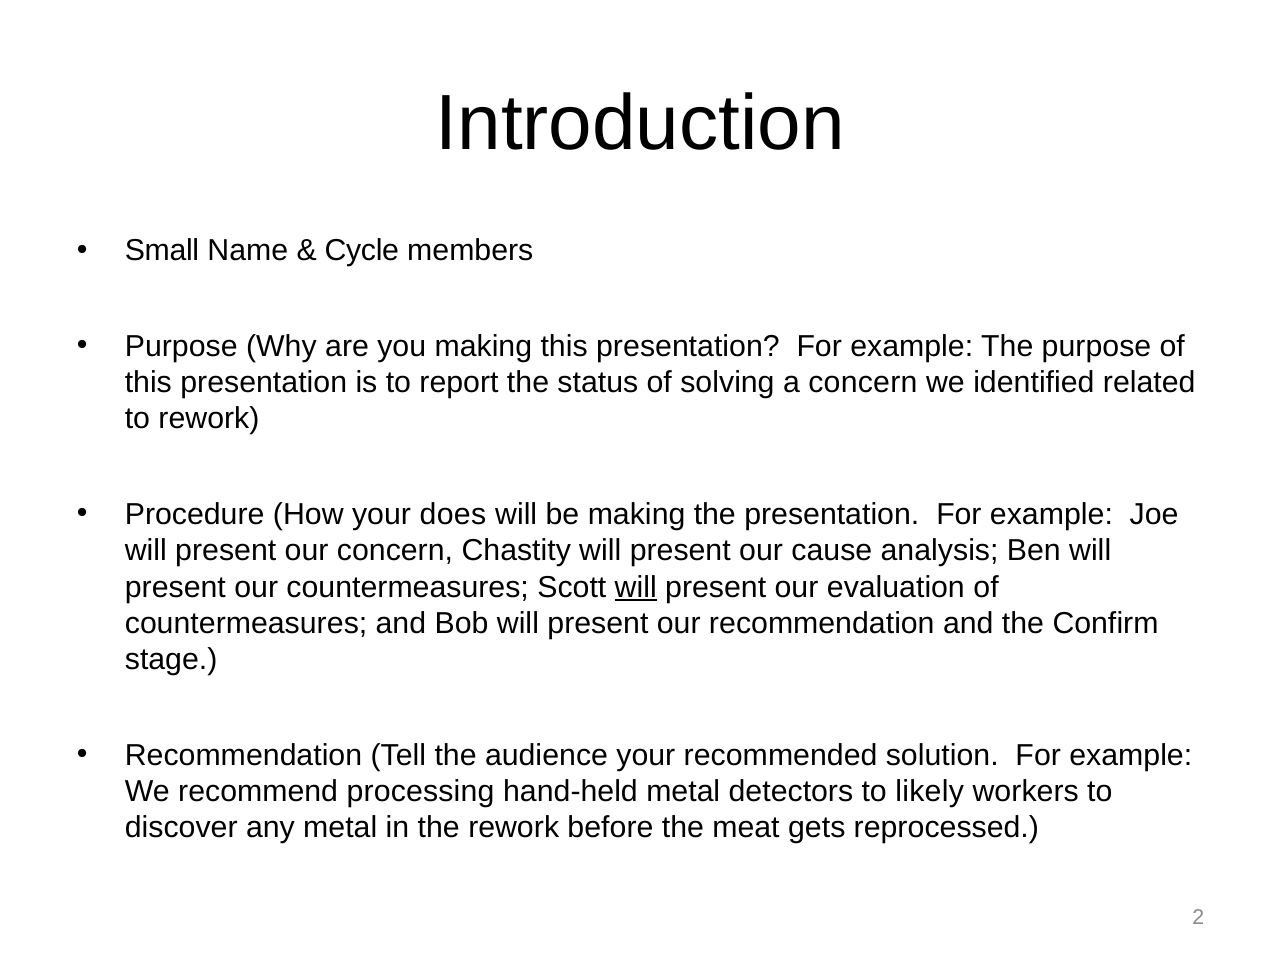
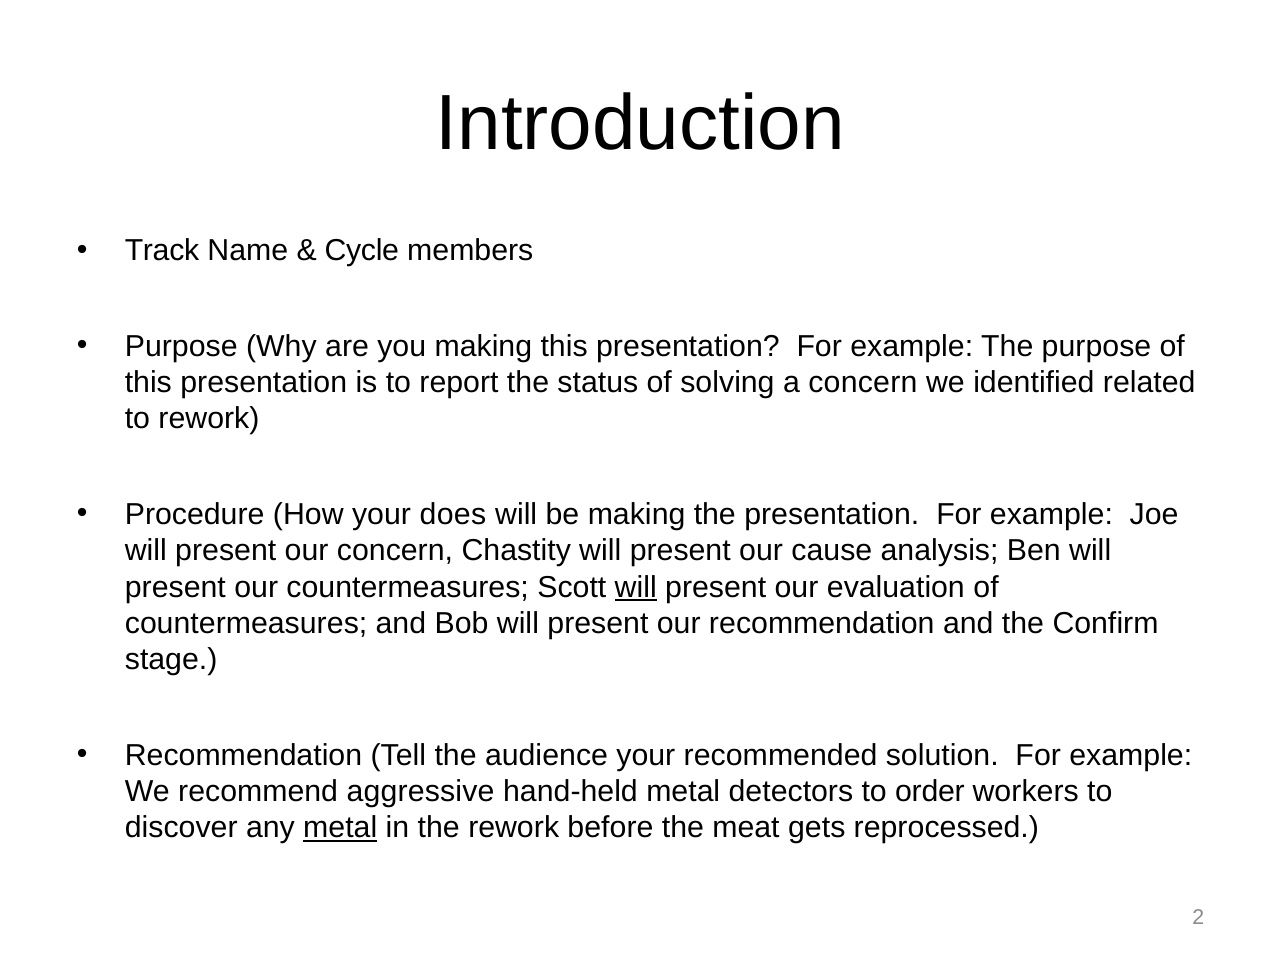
Small: Small -> Track (162, 251)
processing: processing -> aggressive (421, 791)
likely: likely -> order (930, 791)
metal underline: none -> present (340, 828)
